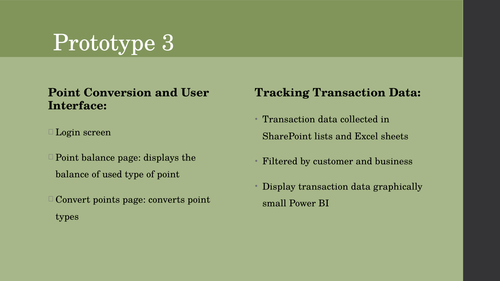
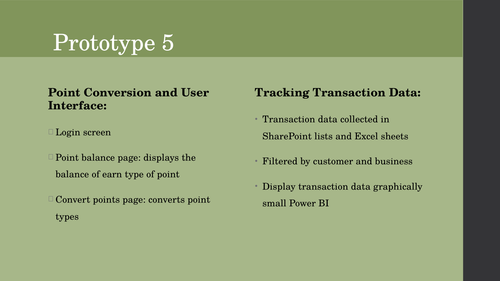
3: 3 -> 5 (168, 43)
used: used -> earn (112, 175)
